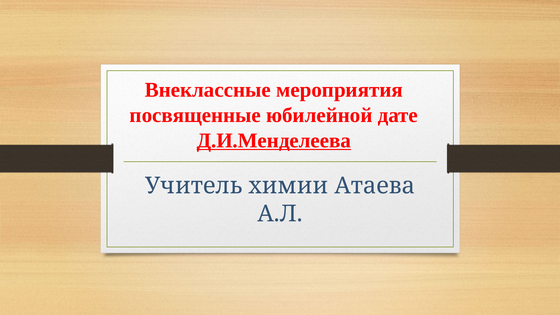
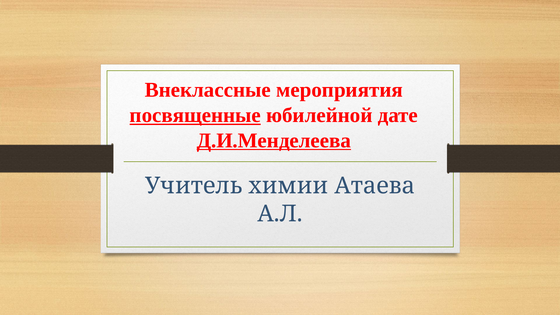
посвященные underline: none -> present (195, 115)
